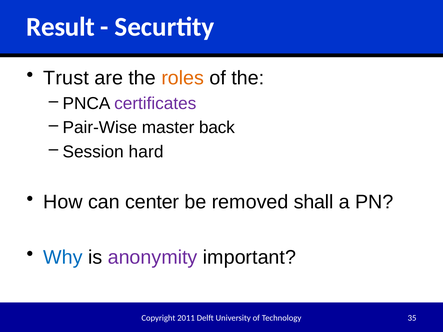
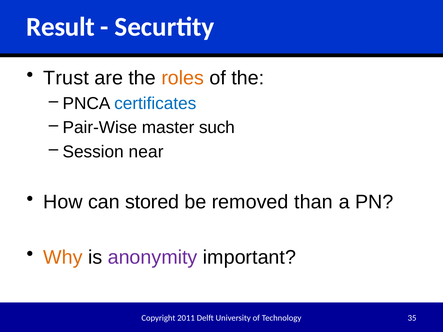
certificates colour: purple -> blue (155, 104)
back: back -> such (217, 128)
hard: hard -> near (146, 152)
center: center -> stored (152, 202)
shall: shall -> than (313, 202)
Why colour: blue -> orange (63, 257)
